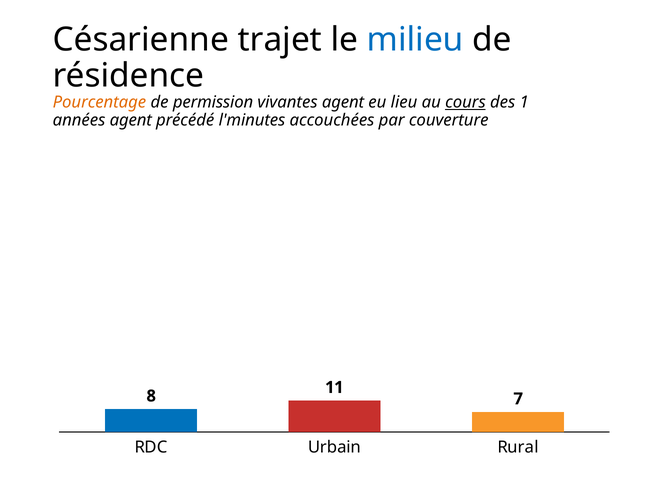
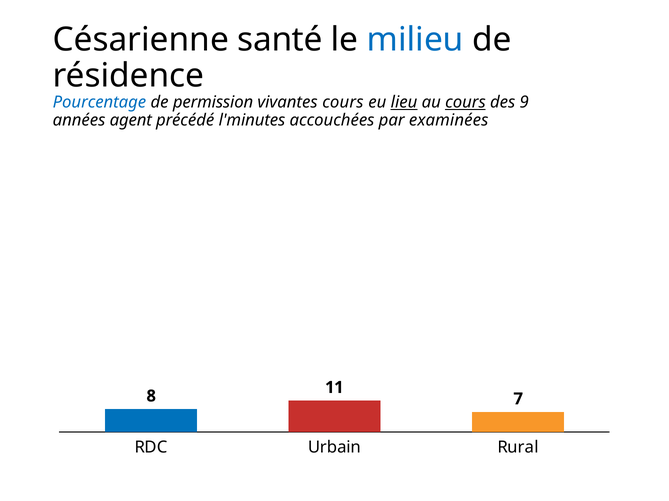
trajet: trajet -> santé (280, 40)
Pourcentage colour: orange -> blue (99, 102)
vivantes agent: agent -> cours (343, 102)
lieu underline: none -> present (404, 102)
1: 1 -> 9 (524, 102)
couverture: couverture -> examinées (449, 120)
